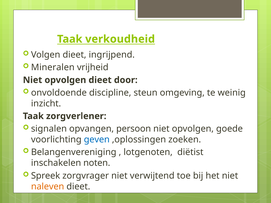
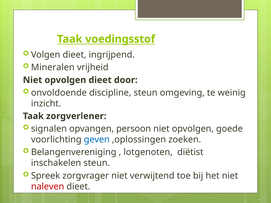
verkoudheid: verkoudheid -> voedingsstof (120, 39)
inschakelen noten: noten -> steun (97, 163)
naleven colour: orange -> red (48, 187)
